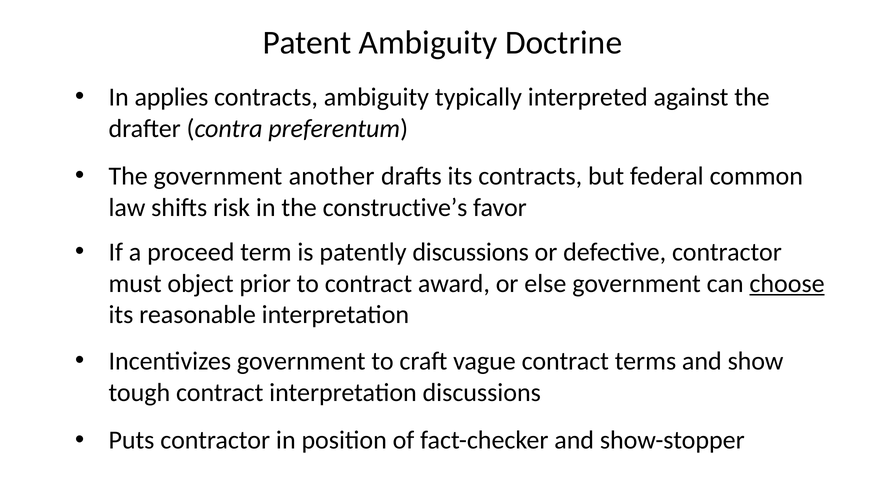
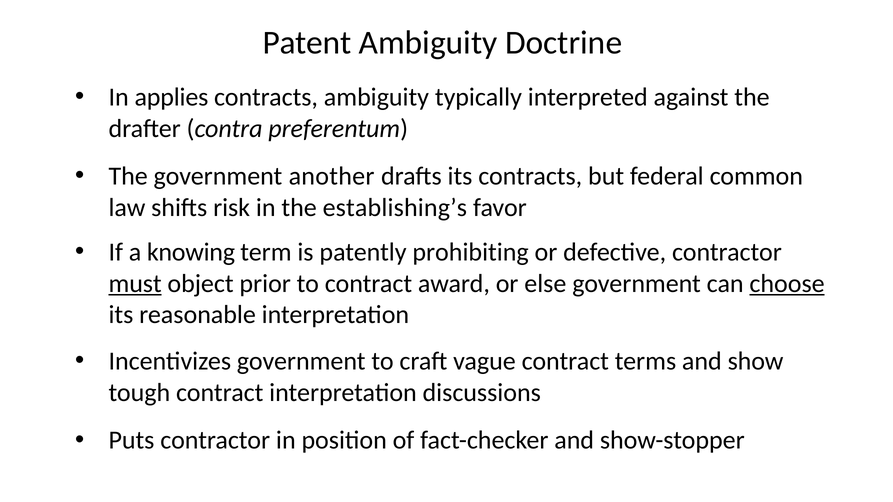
constructive’s: constructive’s -> establishing’s (395, 208)
proceed: proceed -> knowing (191, 252)
patently discussions: discussions -> prohibiting (471, 252)
must underline: none -> present (135, 284)
